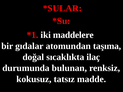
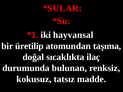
maddelere: maddelere -> hayvansal (73, 35)
gıdalar: gıdalar -> üretilip (29, 46)
